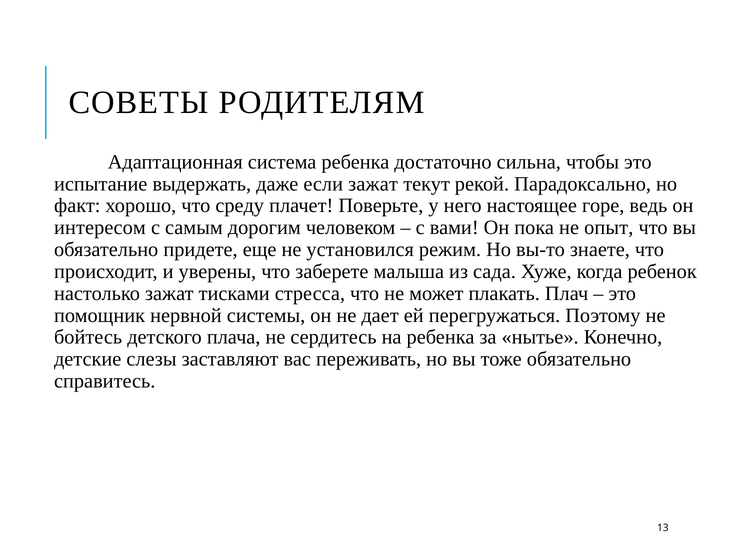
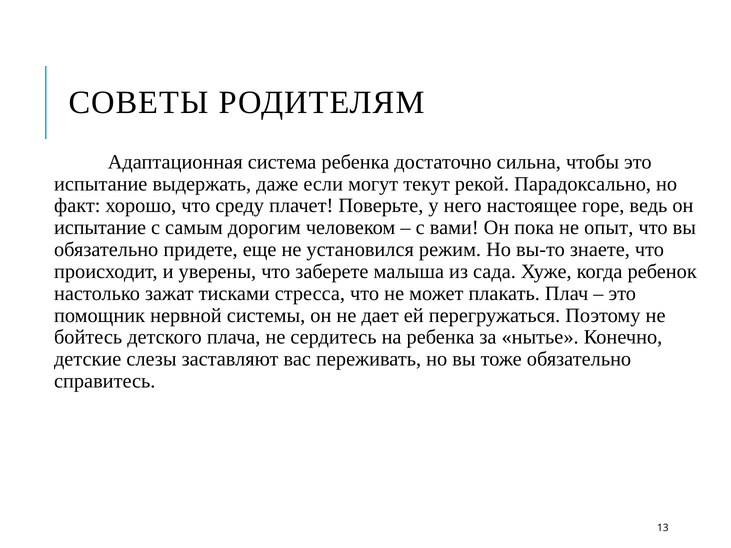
если зажат: зажат -> могут (373, 184)
интересом: интересом -> испытание (100, 228)
